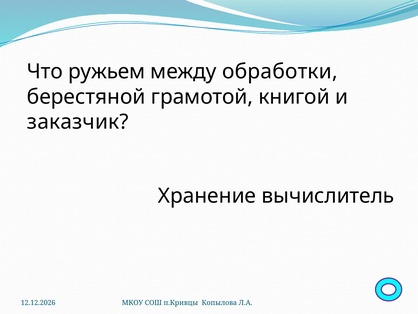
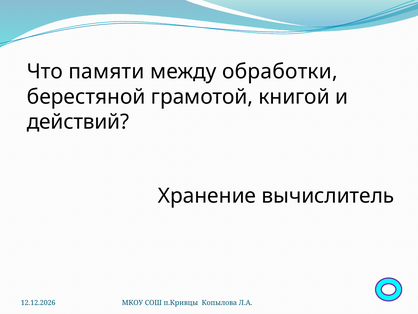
ружьем: ружьем -> памяти (106, 72)
заказчик: заказчик -> действий (78, 122)
